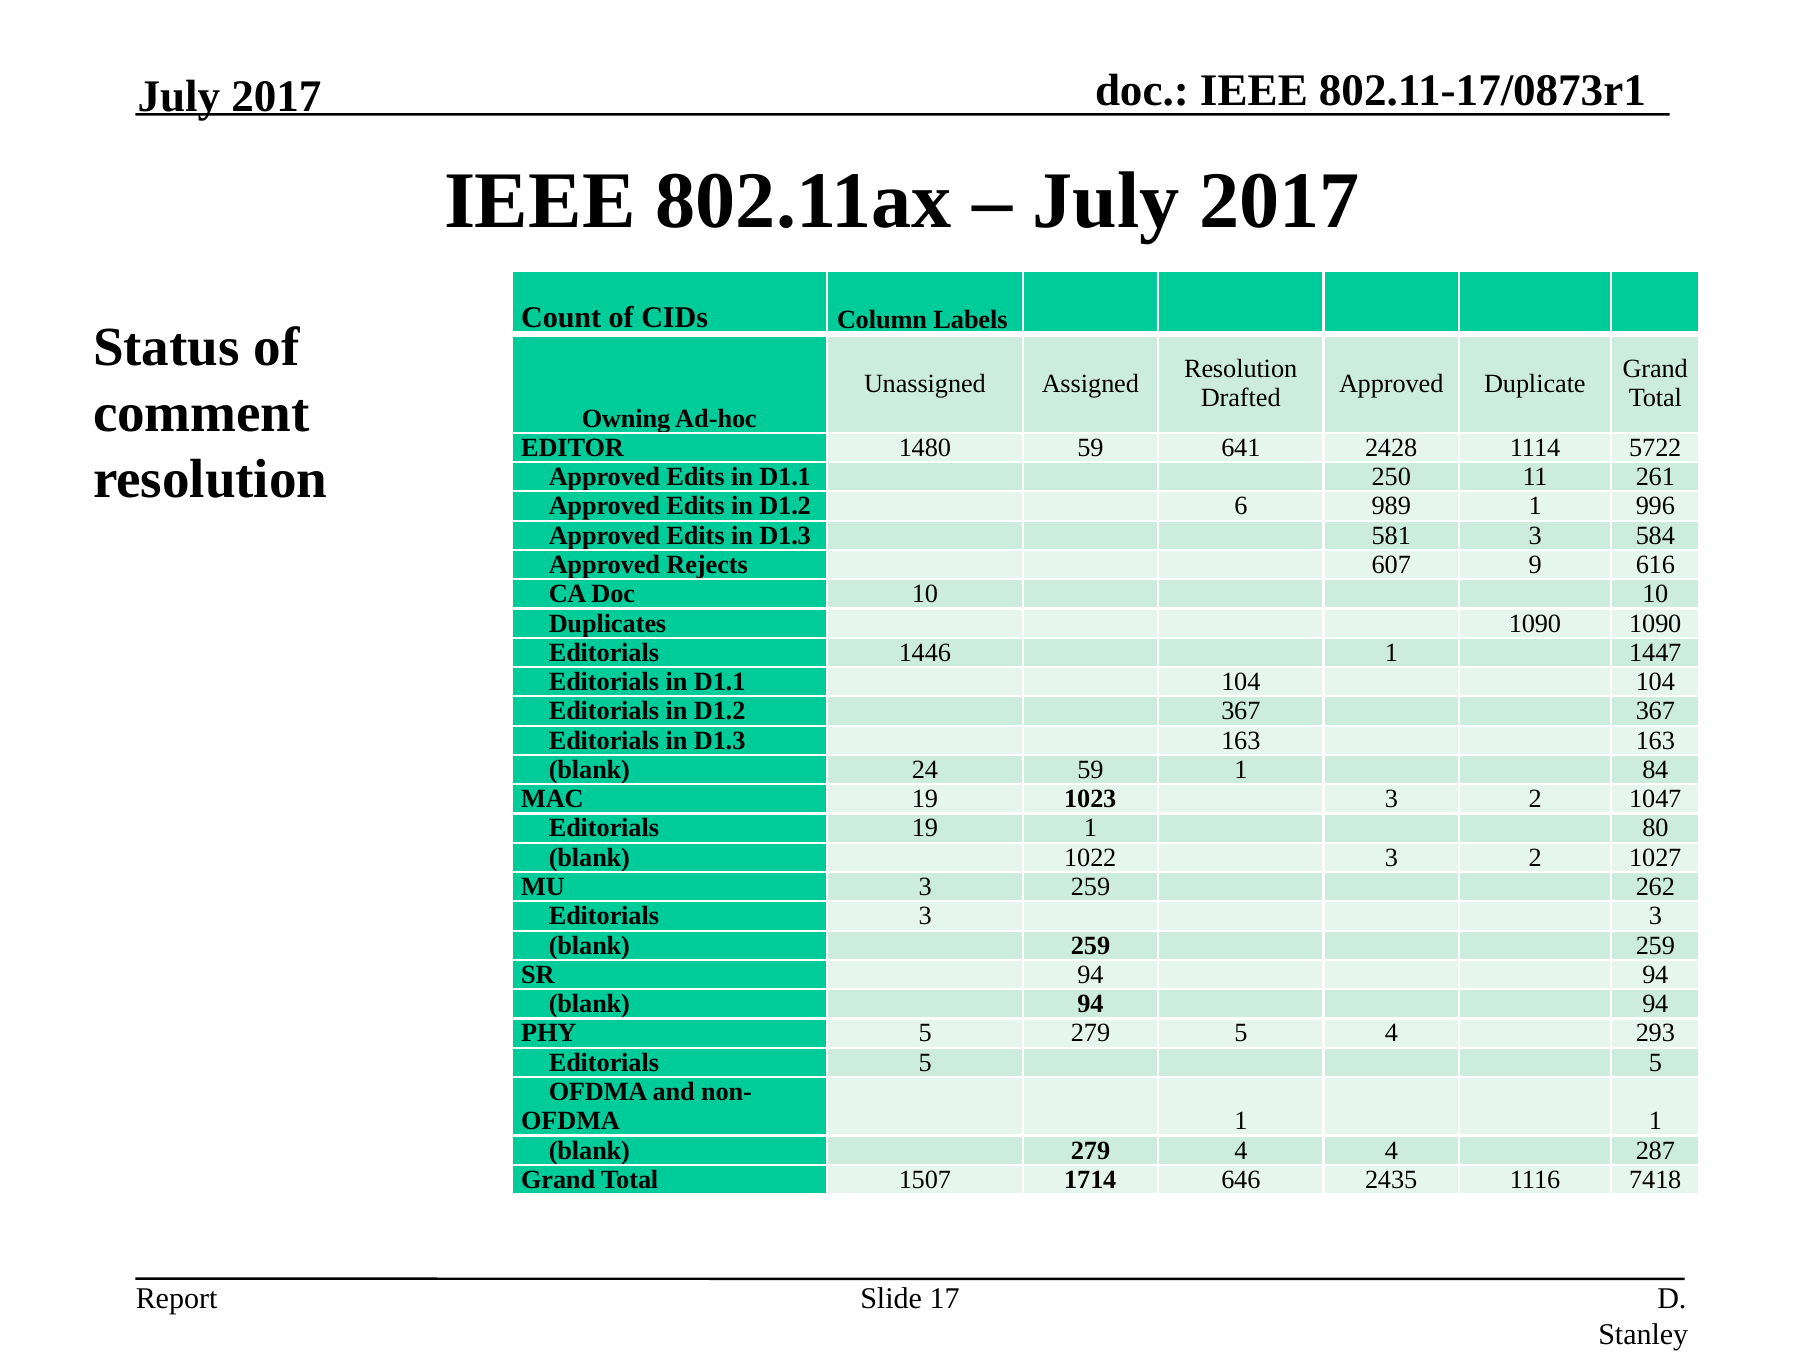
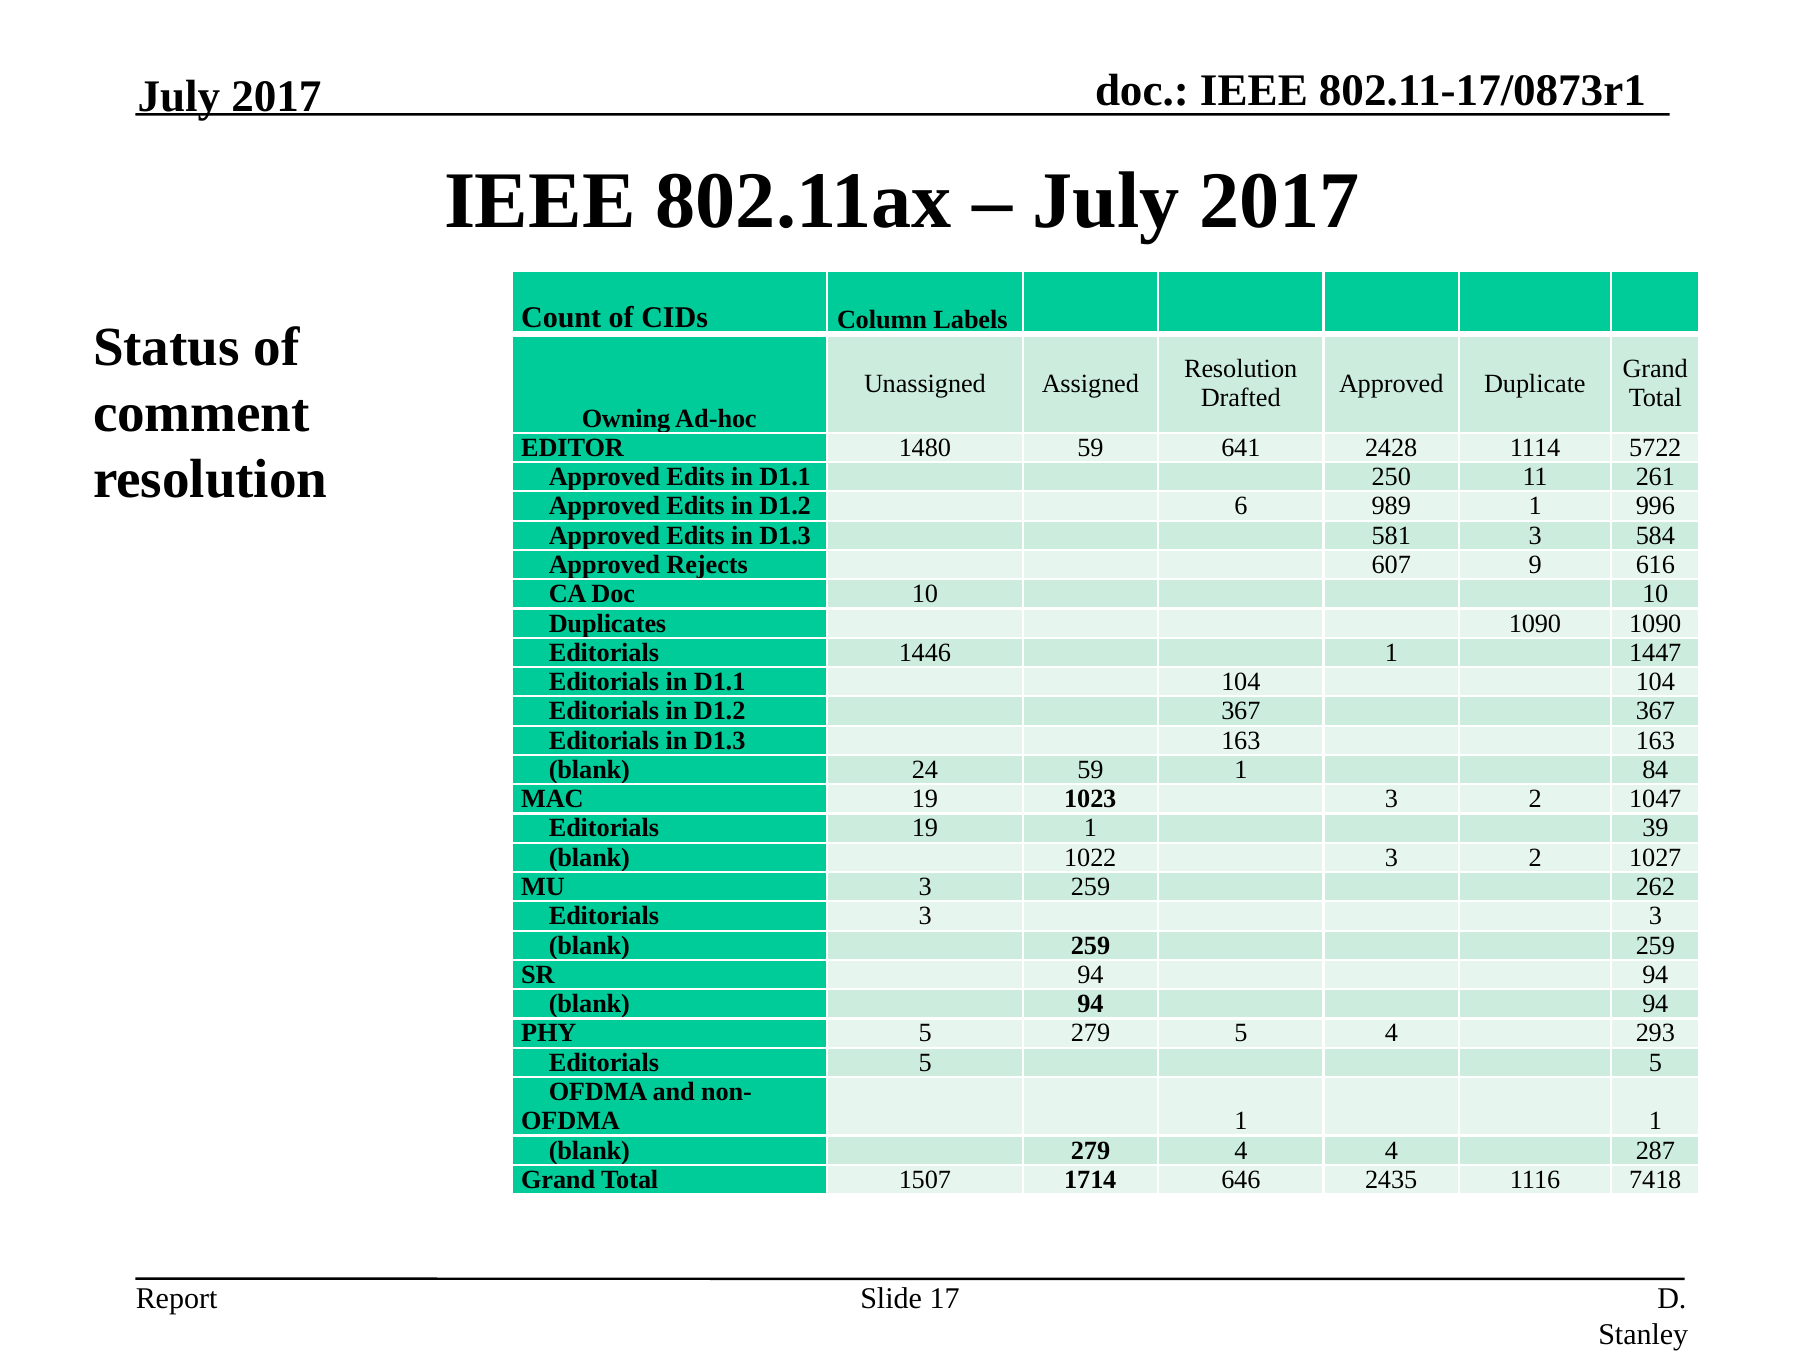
80: 80 -> 39 (1655, 828)
